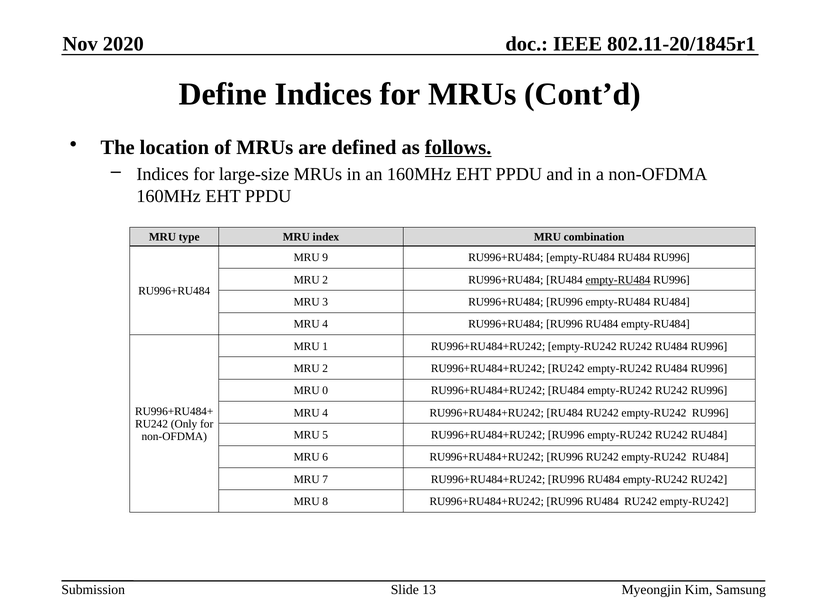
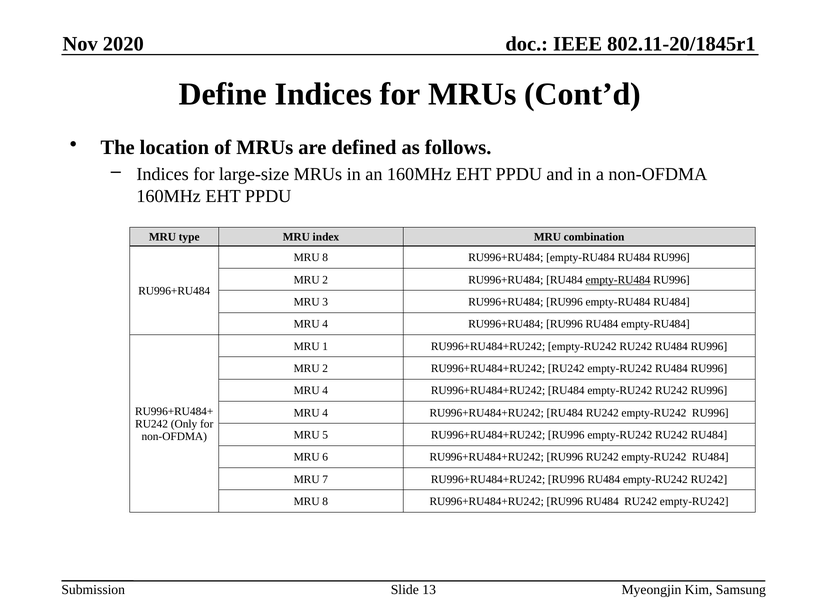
follows underline: present -> none (458, 148)
9: 9 -> 8 (325, 258)
0: 0 -> 4 (325, 391)
